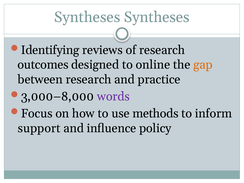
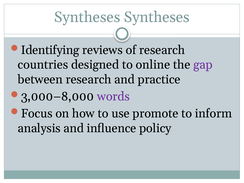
outcomes: outcomes -> countries (43, 65)
gap colour: orange -> purple (203, 65)
methods: methods -> promote (155, 114)
support: support -> analysis (39, 128)
